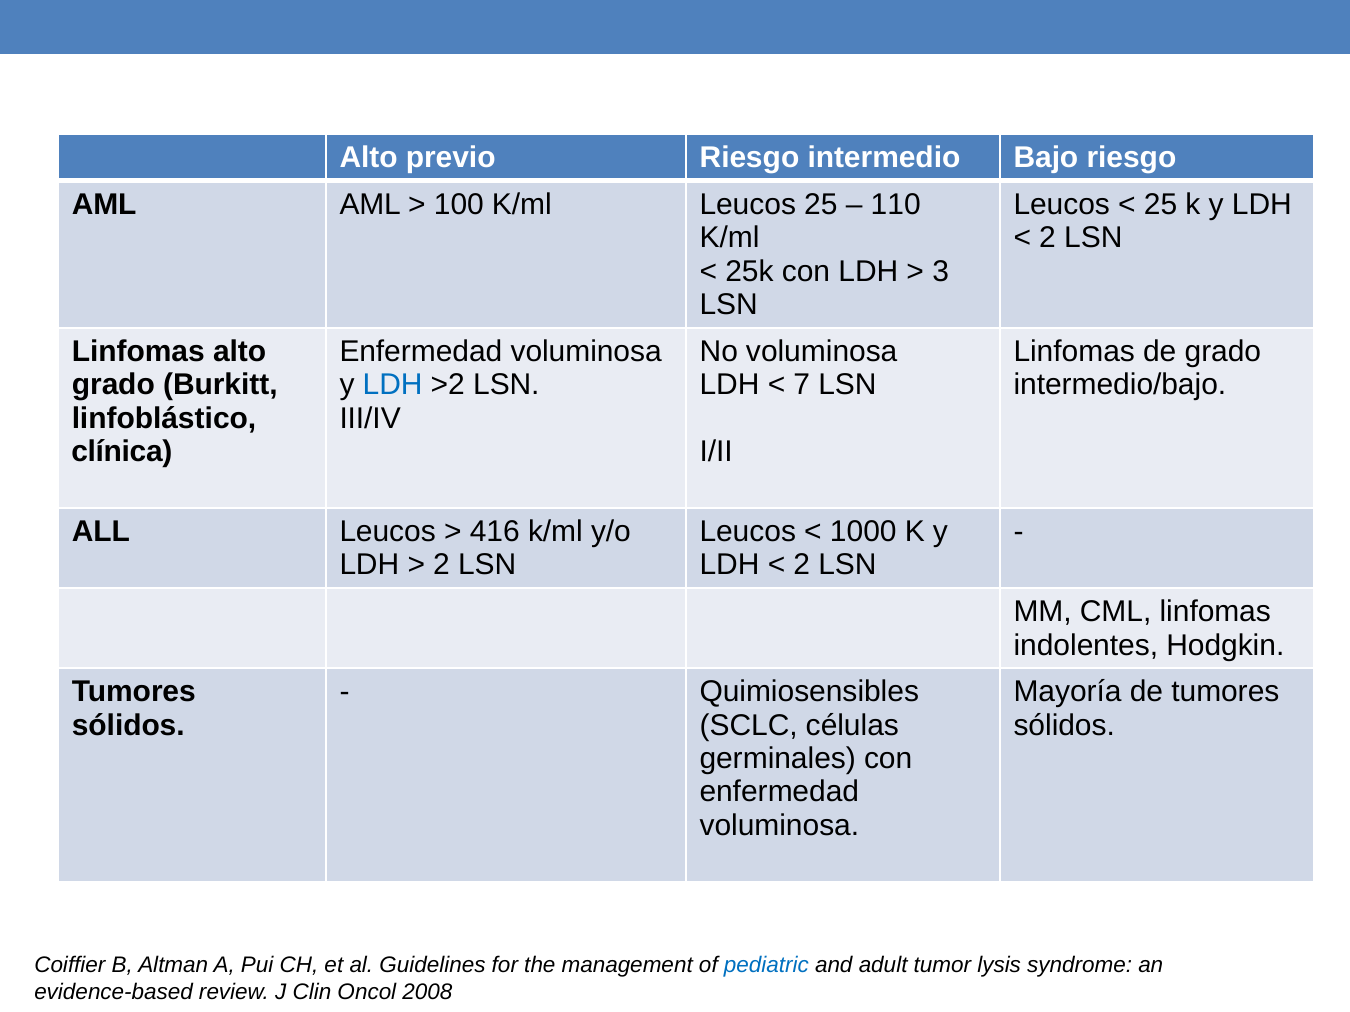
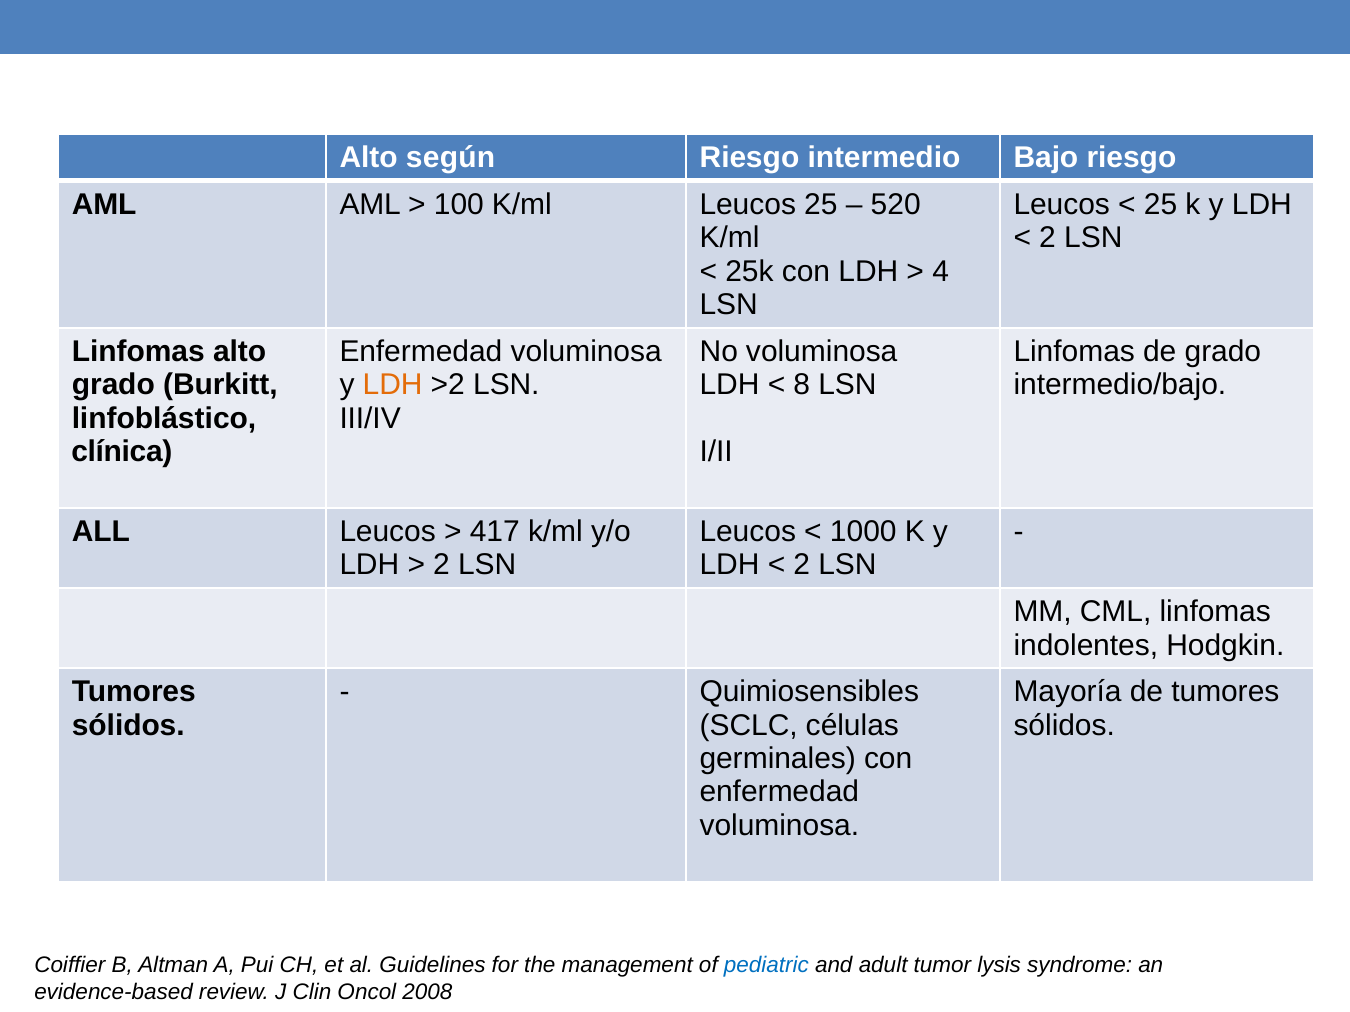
previo: previo -> según (451, 158)
110: 110 -> 520 (896, 205)
3: 3 -> 4 (941, 272)
LDH colour: blue -> orange (393, 385)
7: 7 -> 8 (802, 385)
416: 416 -> 417 (495, 532)
